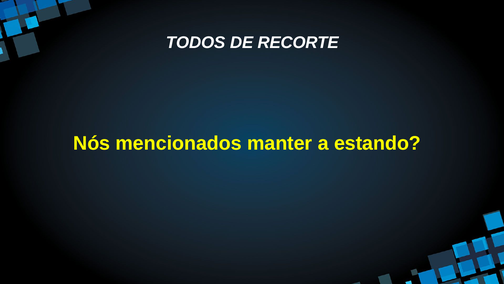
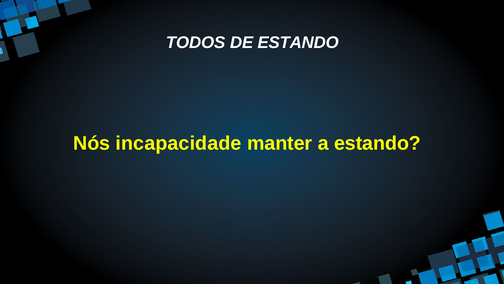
DE RECORTE: RECORTE -> ESTANDO (298, 42)
mencionados: mencionados -> incapacidade (179, 143)
